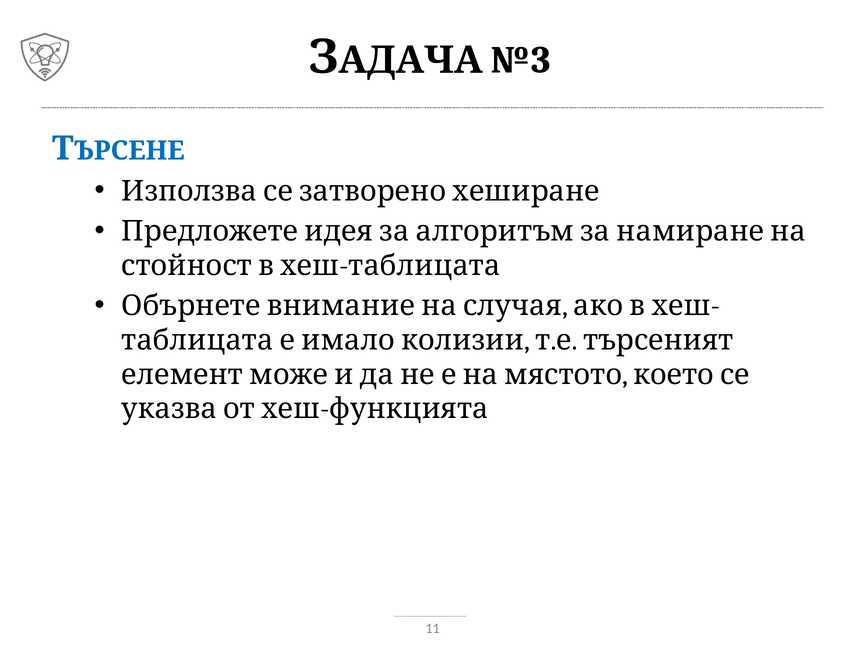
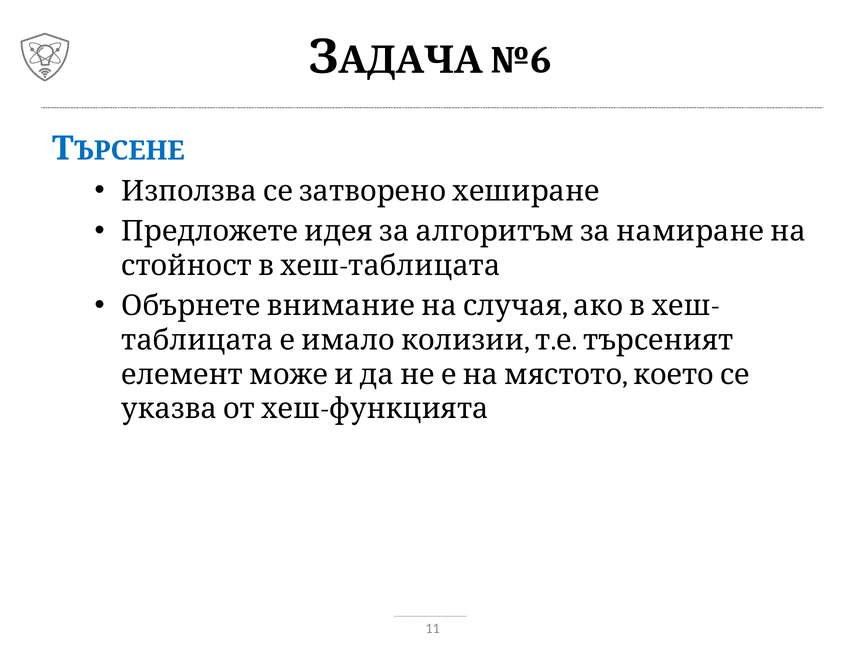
№3: №3 -> №6 (521, 60)
